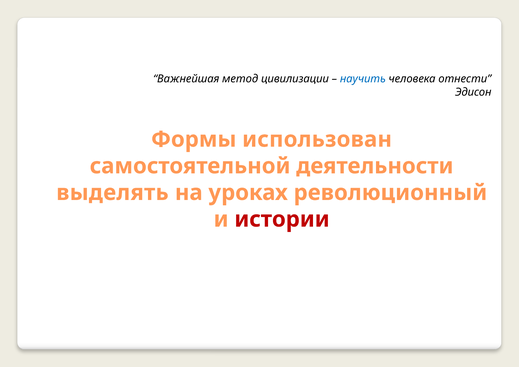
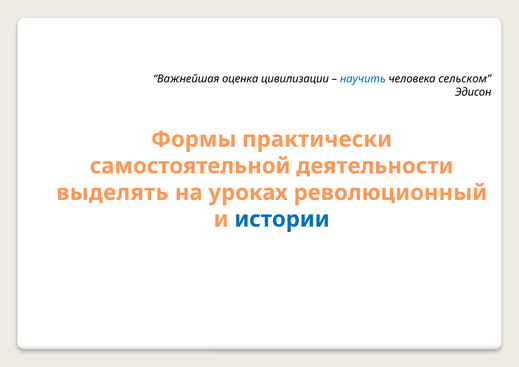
метод: метод -> оценка (240, 79)
отнести: отнести -> сельском (465, 79)
использован: использован -> практически (317, 139)
истории colour: red -> blue (282, 219)
